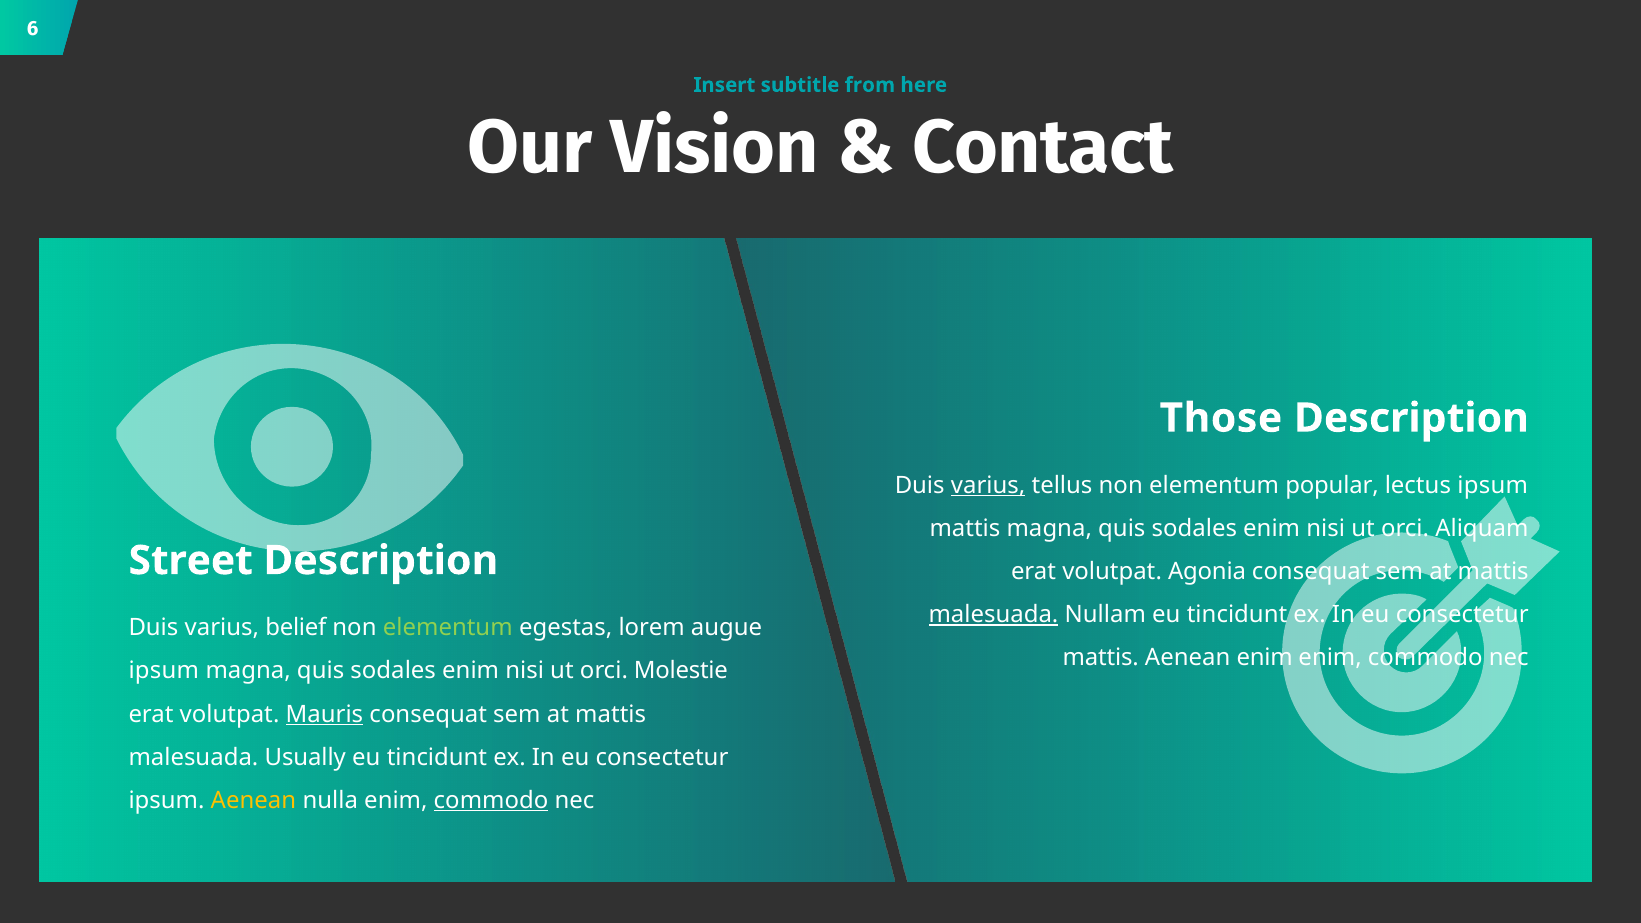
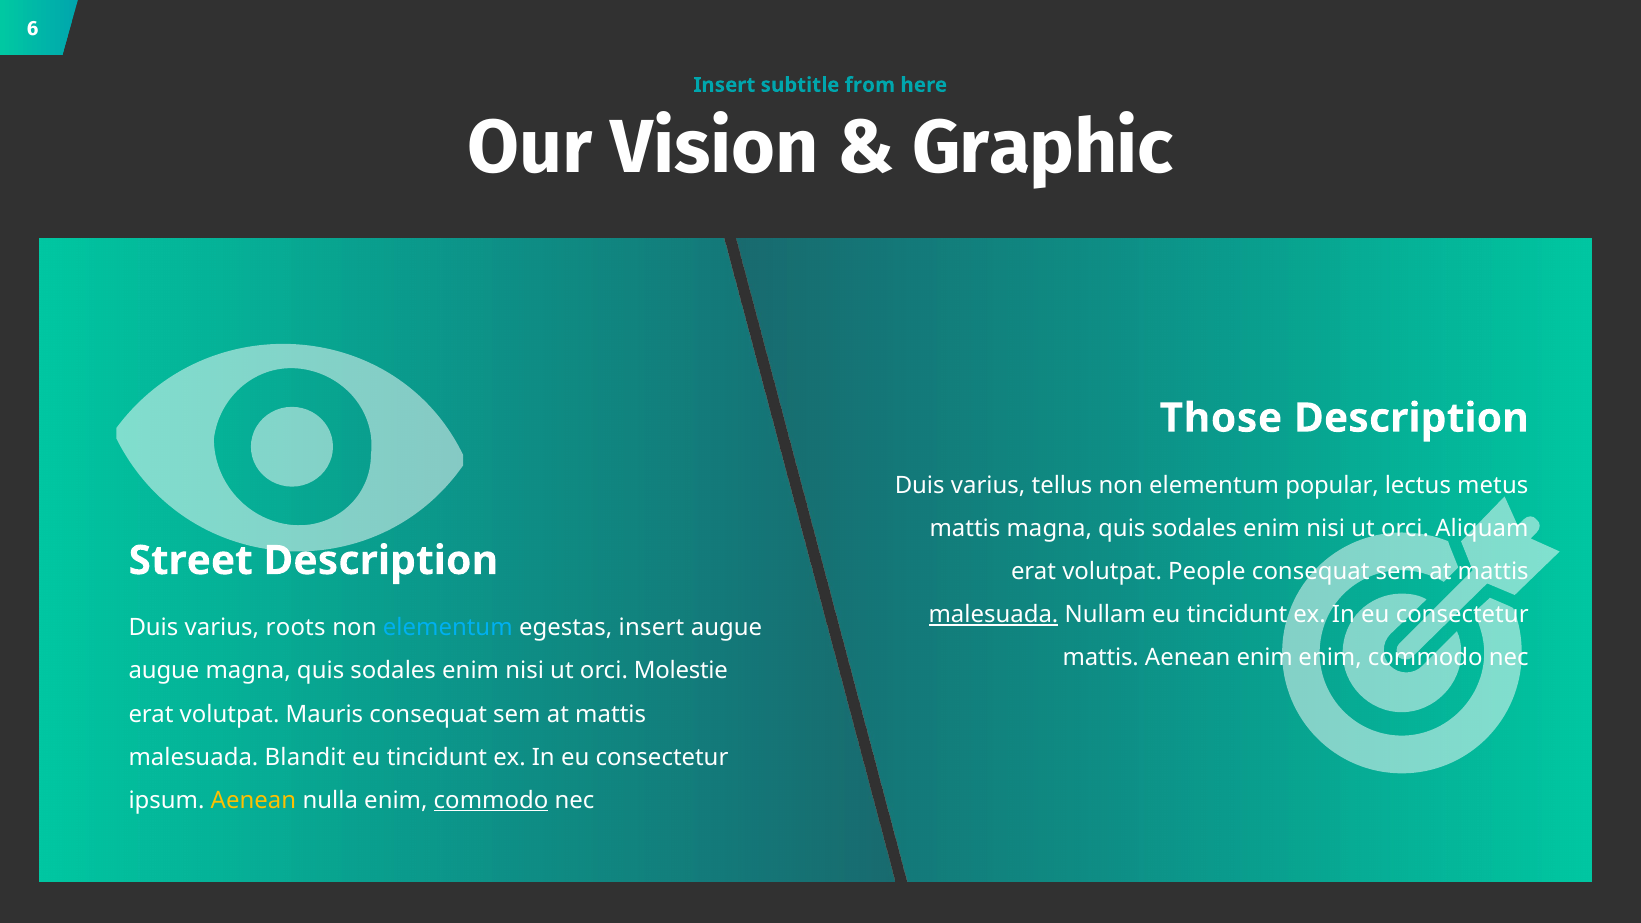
Contact: Contact -> Graphic (1043, 148)
varius underline: present -> none (988, 486)
lectus ipsum: ipsum -> metus (1493, 486)
Agonia: Agonia -> People (1207, 572)
belief: belief -> roots (296, 628)
elementum colour: light green -> light blue (448, 628)
egestas lorem: lorem -> insert (652, 628)
ipsum: ipsum -> augue (164, 671)
Mauris underline: present -> none (324, 714)
Usually: Usually -> Blandit (305, 757)
